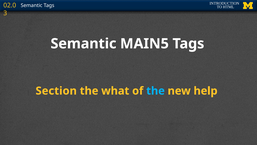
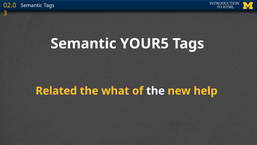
MAIN5: MAIN5 -> YOUR5 (144, 44)
Section: Section -> Related (56, 91)
the colour: light blue -> white (156, 91)
